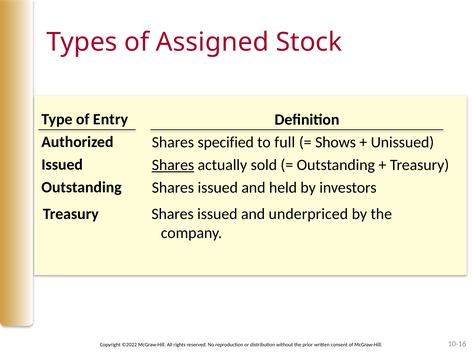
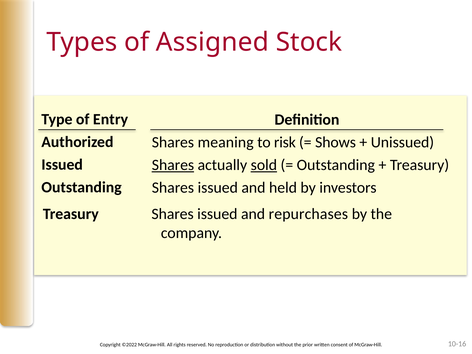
specified: specified -> meaning (226, 142)
full: full -> risk (285, 142)
sold underline: none -> present (264, 165)
underpriced: underpriced -> repurchases (308, 214)
